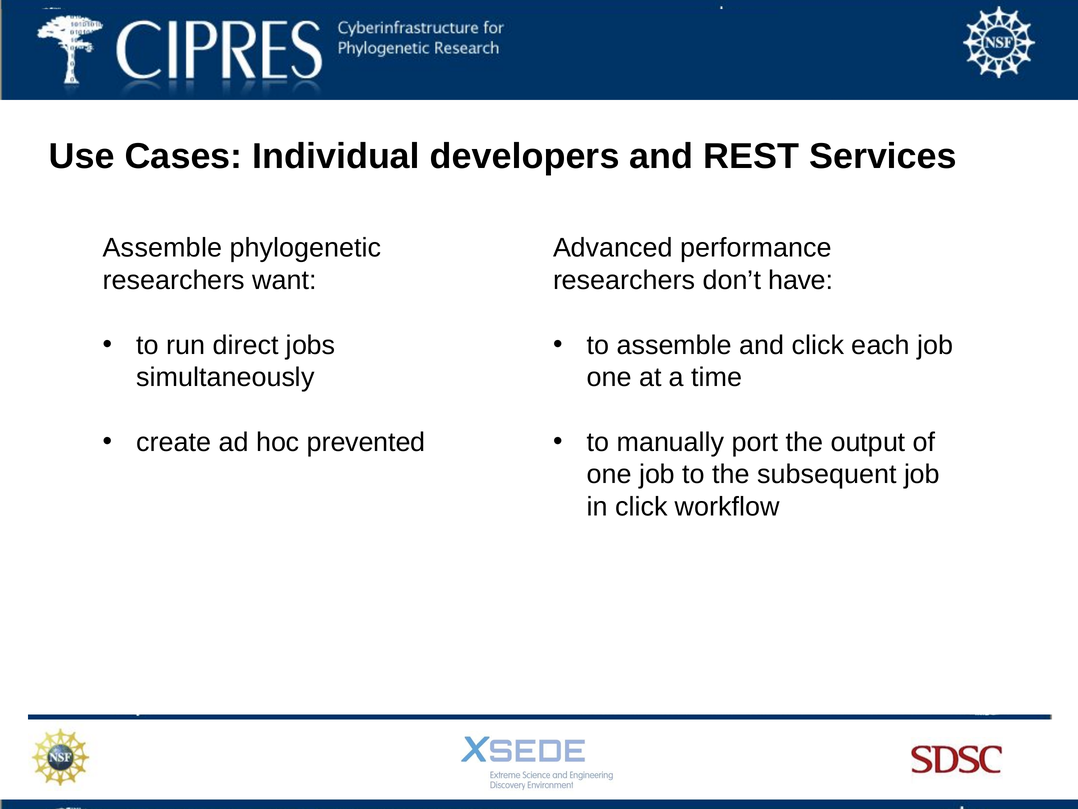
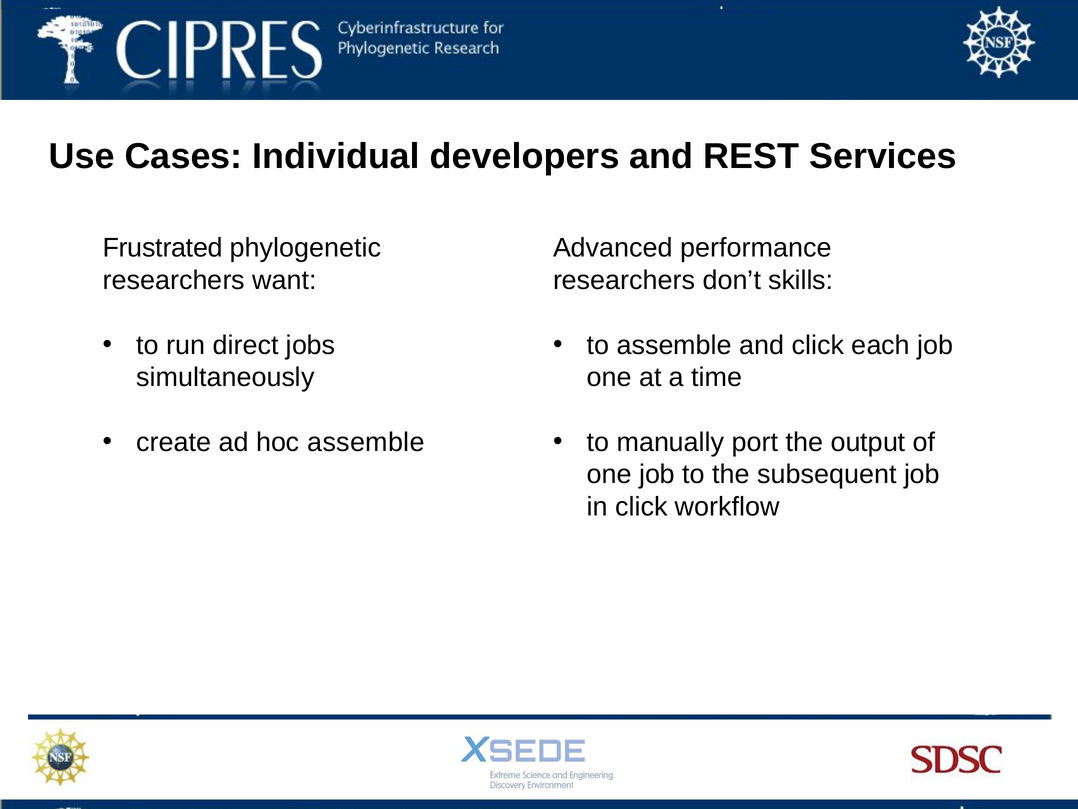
Assemble: Assemble -> Frustrated (163, 248)
have: have -> skills (801, 280)
hoc prevented: prevented -> assemble (366, 442)
